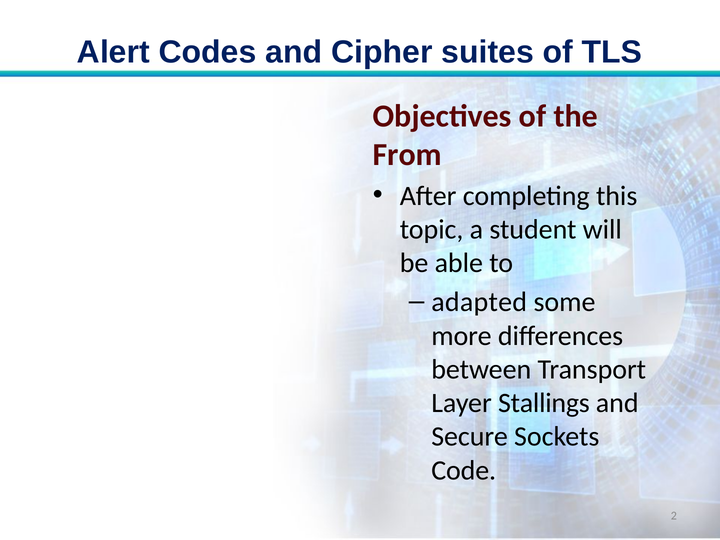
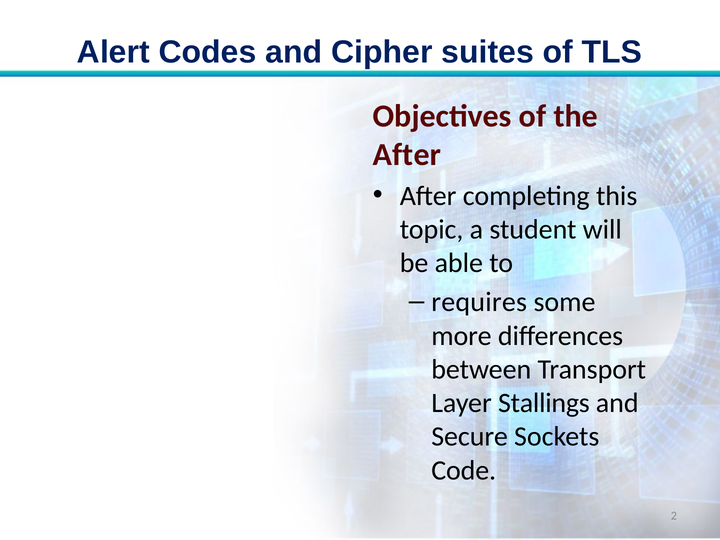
From: From -> After (407, 154)
adapted: adapted -> requires (479, 302)
